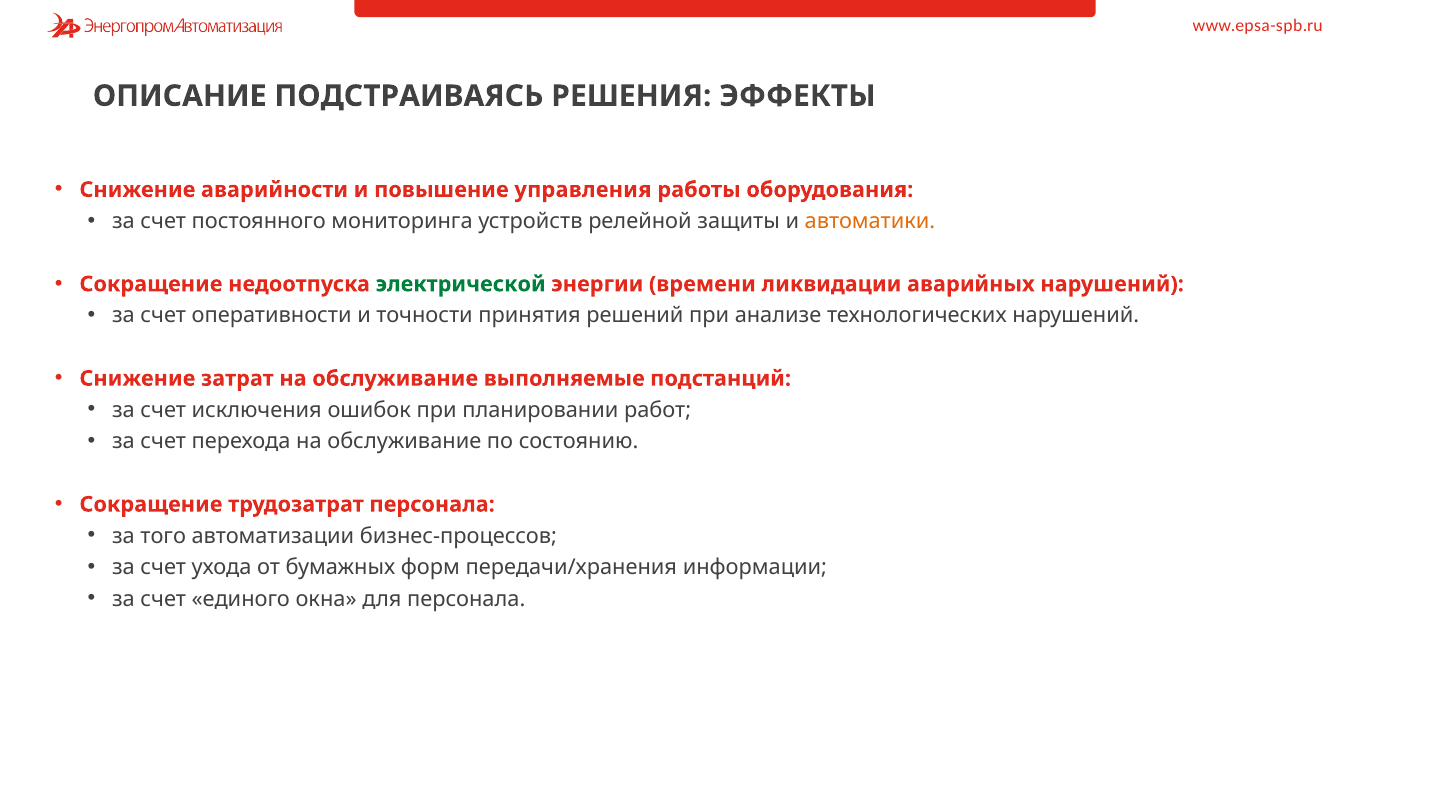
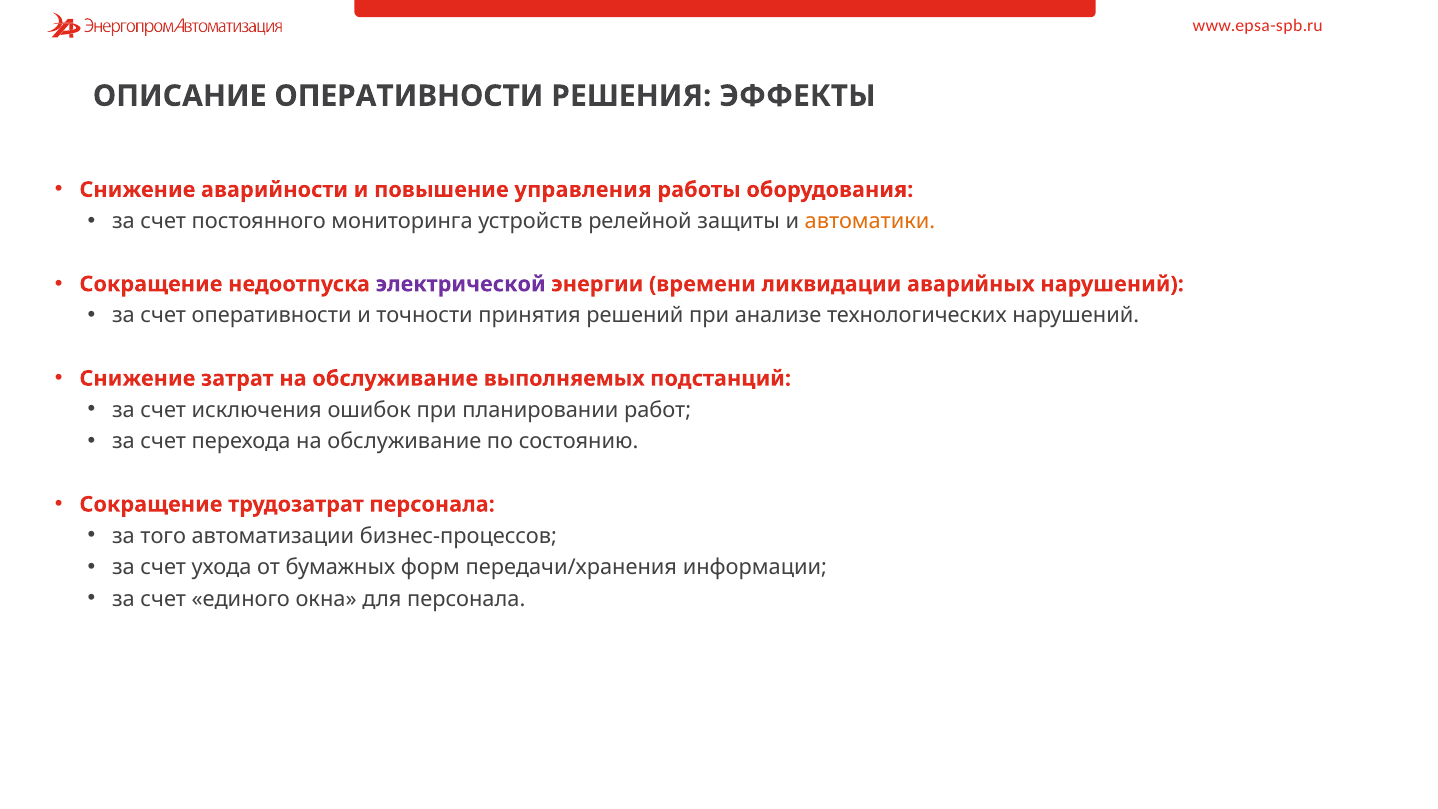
ОПИСАНИЕ ПОДСТРАИВАЯСЬ: ПОДСТРАИВАЯСЬ -> ОПЕРАТИВНОСТИ (409, 96)
электрической colour: green -> purple (461, 284)
выполняемые: выполняемые -> выполняемых (564, 379)
